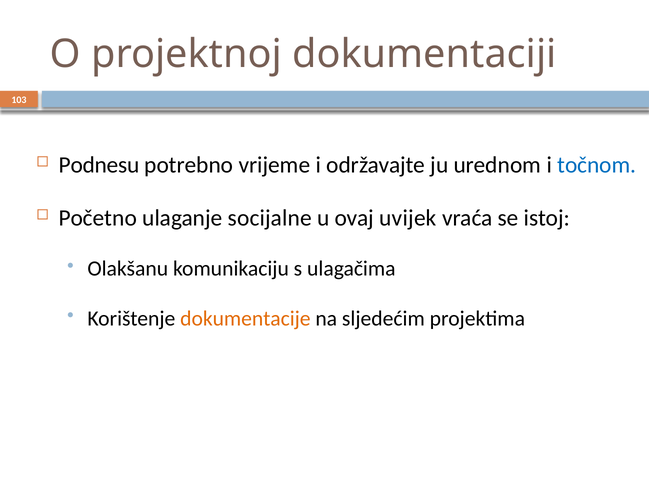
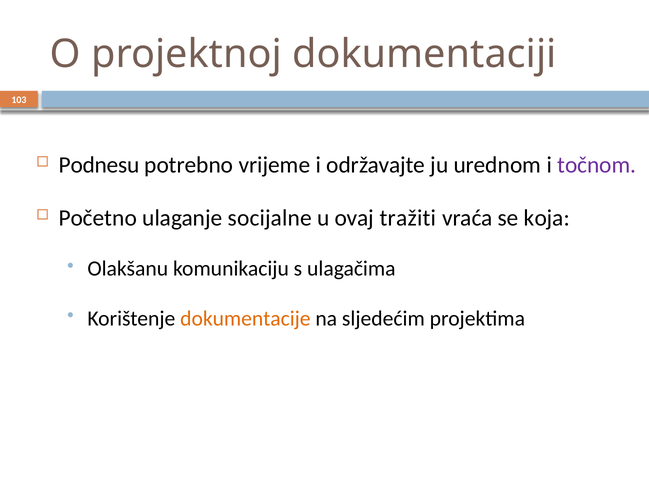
točnom colour: blue -> purple (597, 165)
uvijek: uvijek -> tražiti (408, 218)
istoj: istoj -> koja (547, 218)
